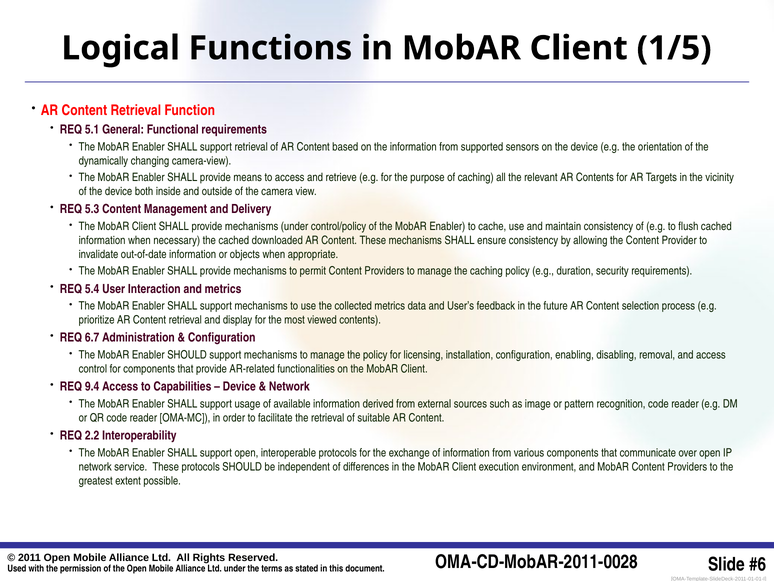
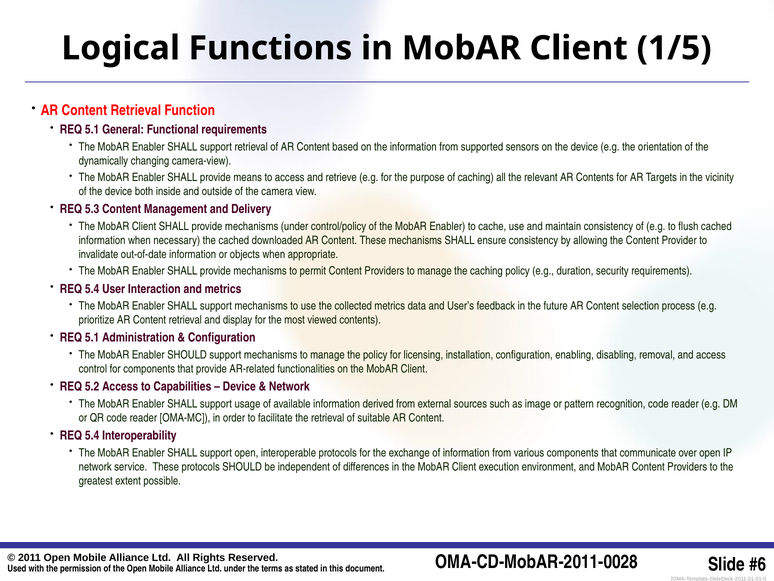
6.7: 6.7 -> 5.1 (92, 338)
9.4: 9.4 -> 5.2 (92, 386)
2.2: 2.2 -> 5.4 (92, 435)
